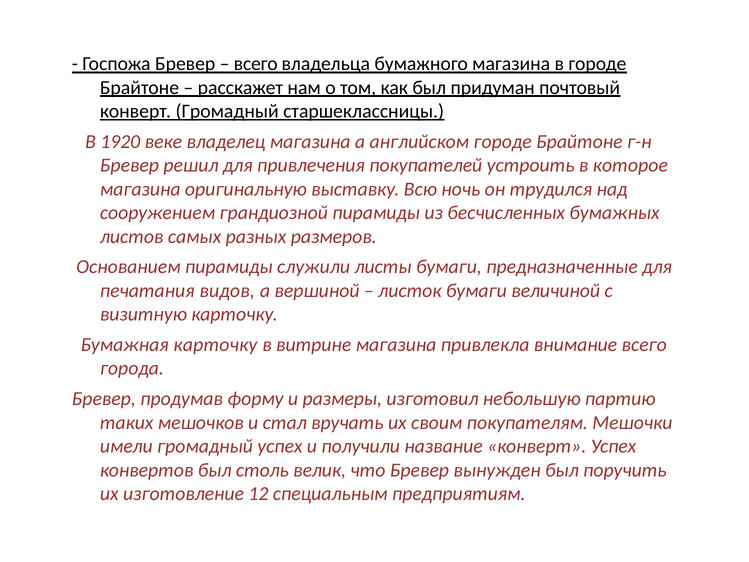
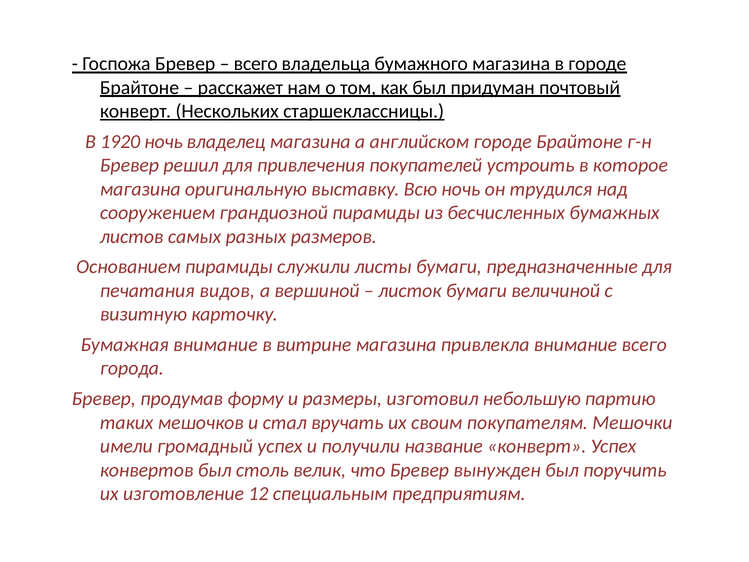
конверт Громадный: Громадный -> Нескольких (227, 111)
1920 веке: веке -> ночь (164, 142)
Бумажная карточку: карточку -> внимание (215, 345)
